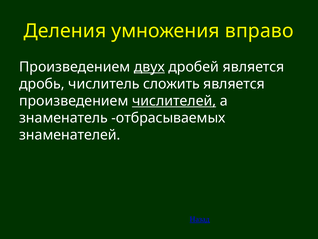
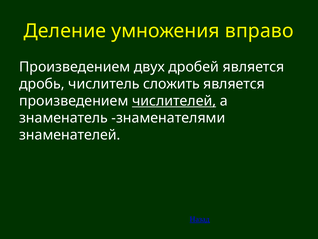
Деления: Деления -> Деление (65, 31)
двух underline: present -> none (149, 67)
отбрасываемых: отбрасываемых -> знаменателями (168, 118)
